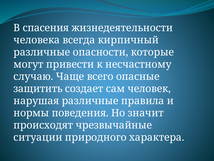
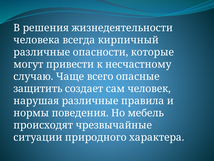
спасения: спасения -> решения (46, 28)
значит: значит -> мебель (146, 113)
